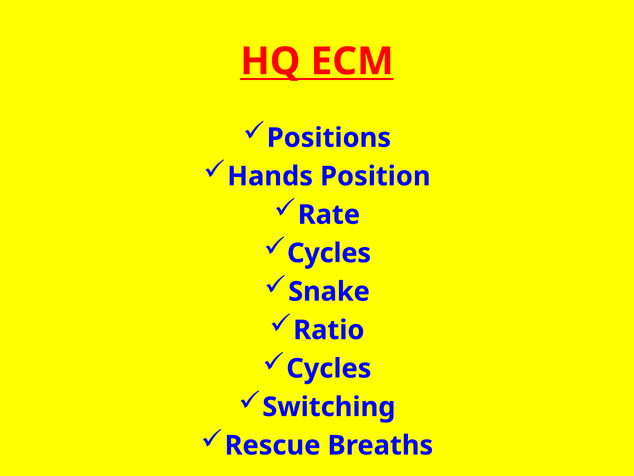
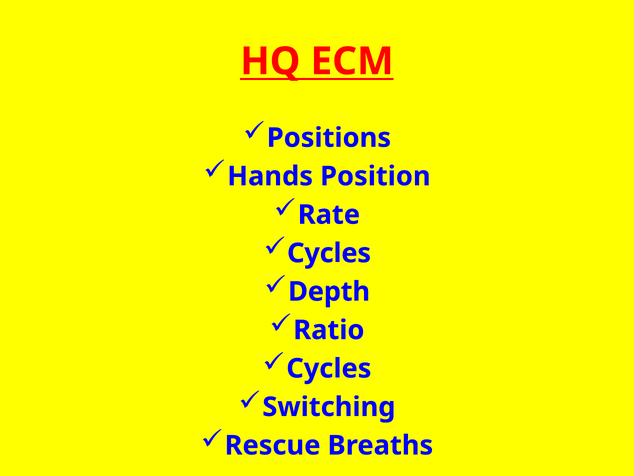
Snake: Snake -> Depth (329, 291)
